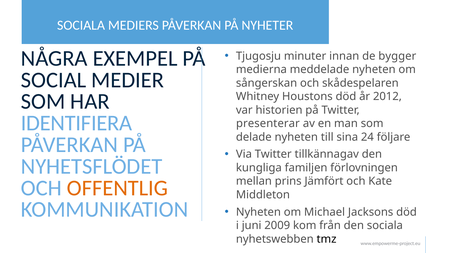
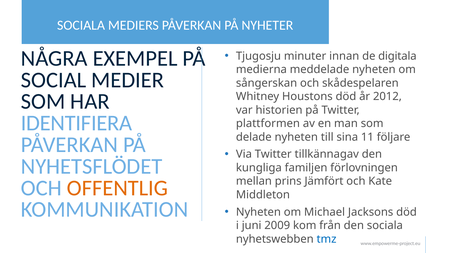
bygger: bygger -> digitala (397, 56)
presenterar: presenterar -> plattformen (268, 124)
24: 24 -> 11 (367, 137)
tmz colour: black -> blue (327, 239)
